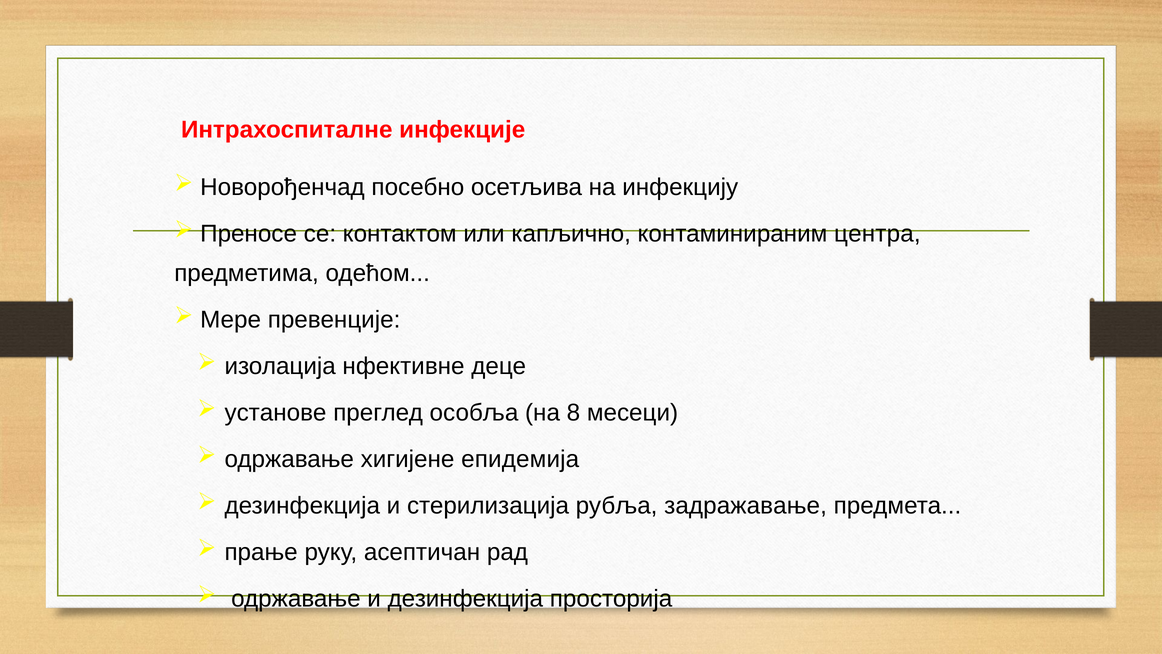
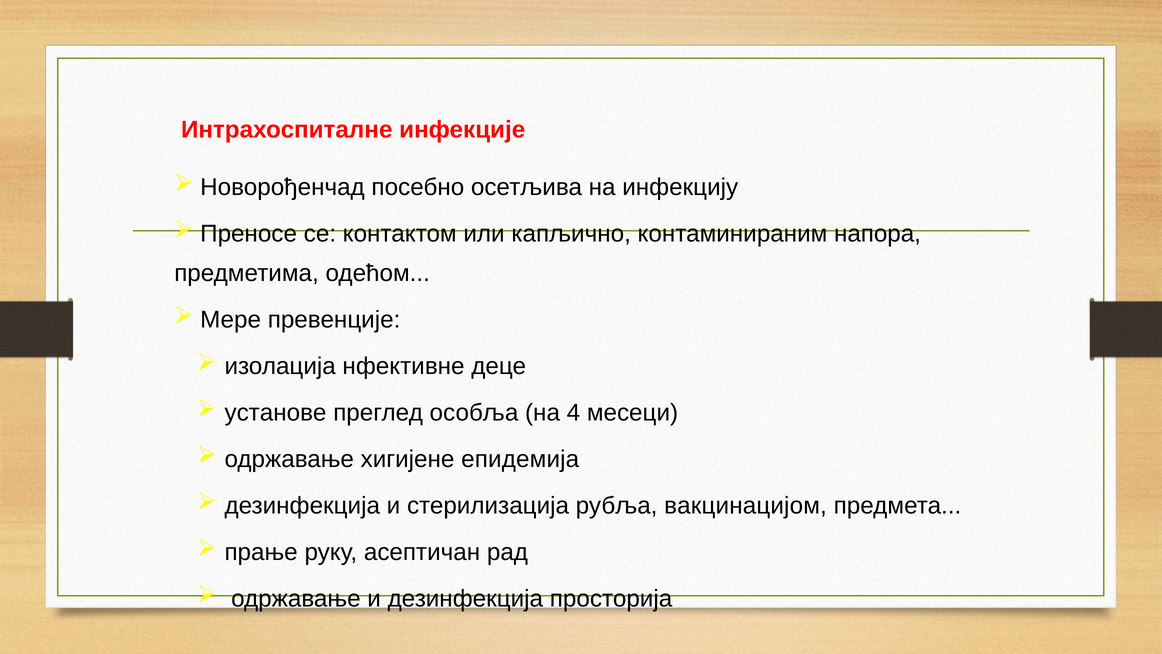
центра: центра -> напора (878, 234)
8: 8 -> 4 (573, 412)
задражавање: задражавање -> вакцинацијом (745, 505)
